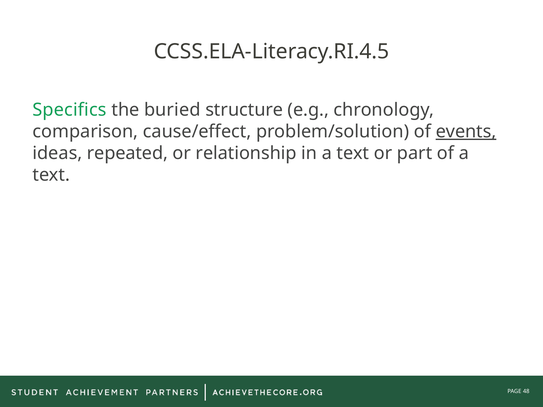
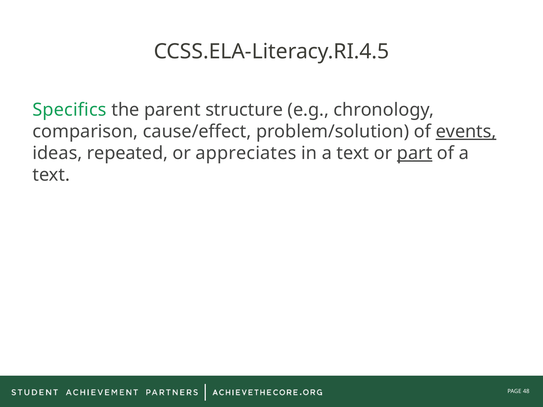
buried: buried -> parent (172, 110)
relationship: relationship -> appreciates (246, 153)
part underline: none -> present (415, 153)
